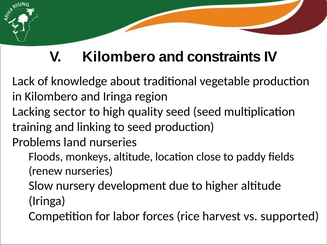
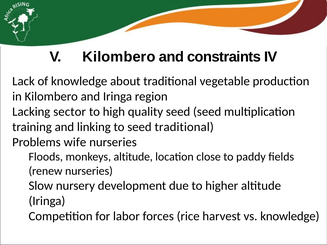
seed production: production -> traditional (184, 127)
land: land -> wife (75, 142)
vs supported: supported -> knowledge (290, 216)
